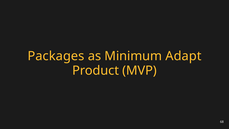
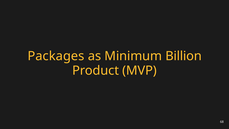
Adapt: Adapt -> Billion (184, 56)
